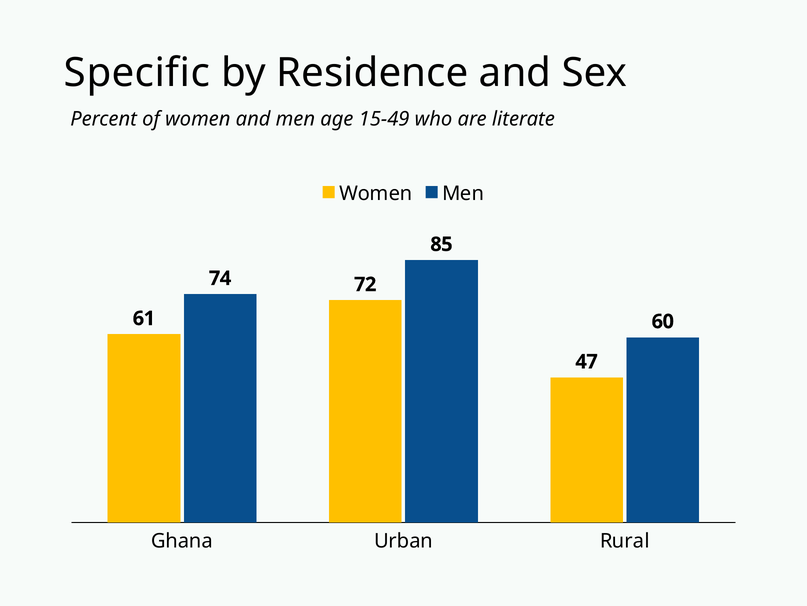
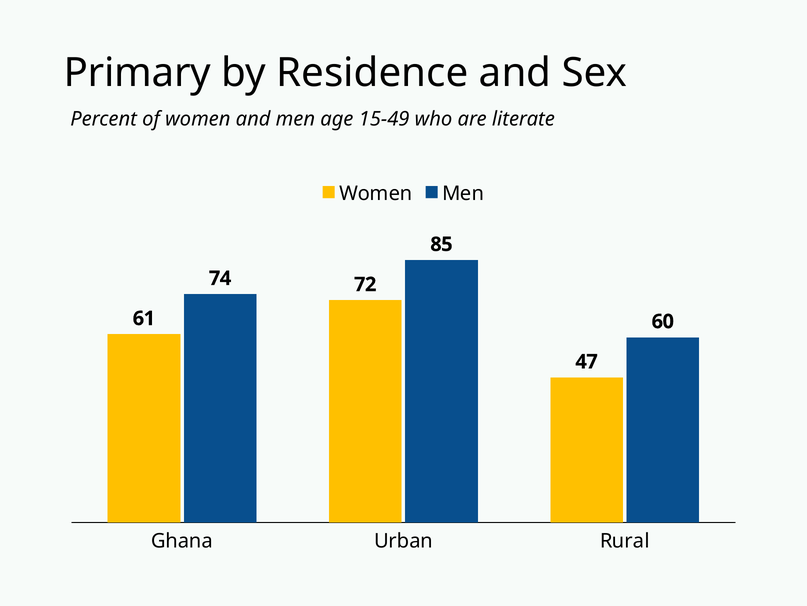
Specific: Specific -> Primary (137, 73)
